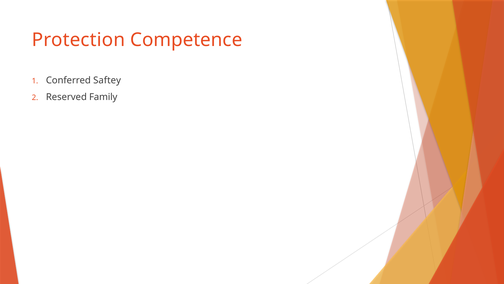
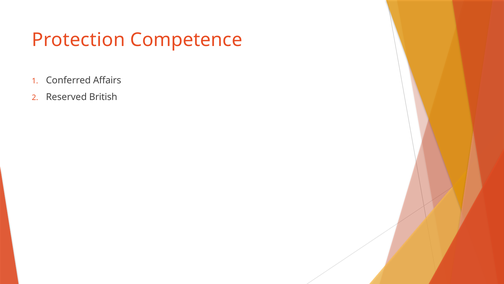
Saftey: Saftey -> Affairs (107, 80)
Family: Family -> British (103, 97)
